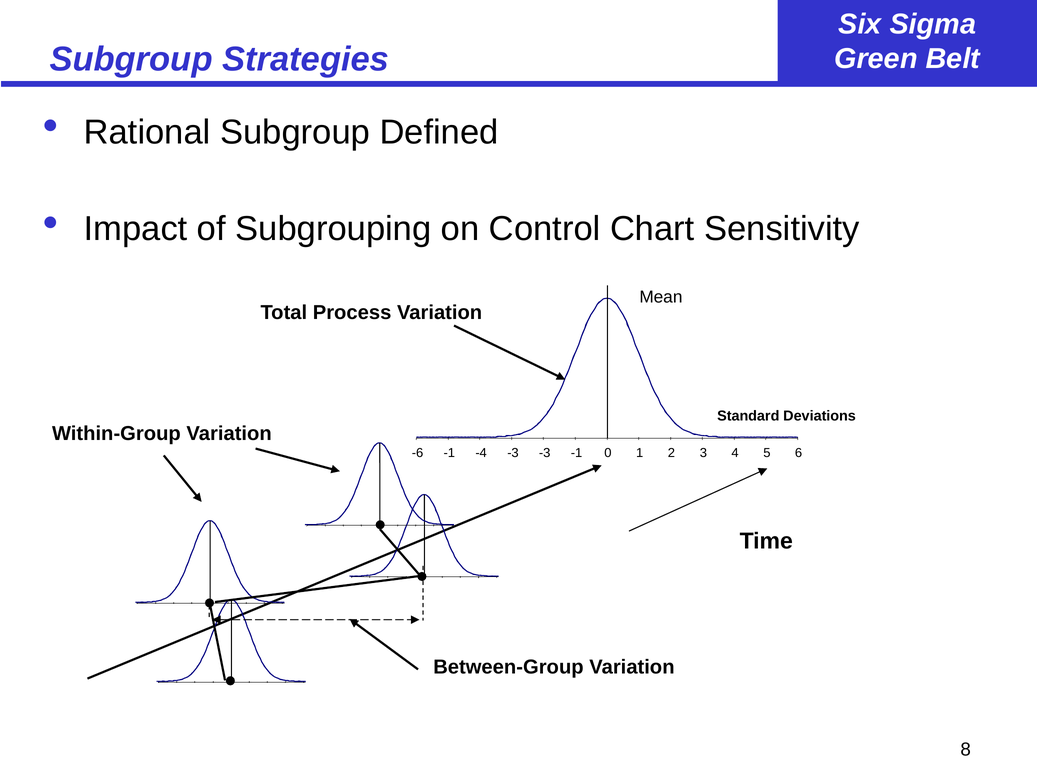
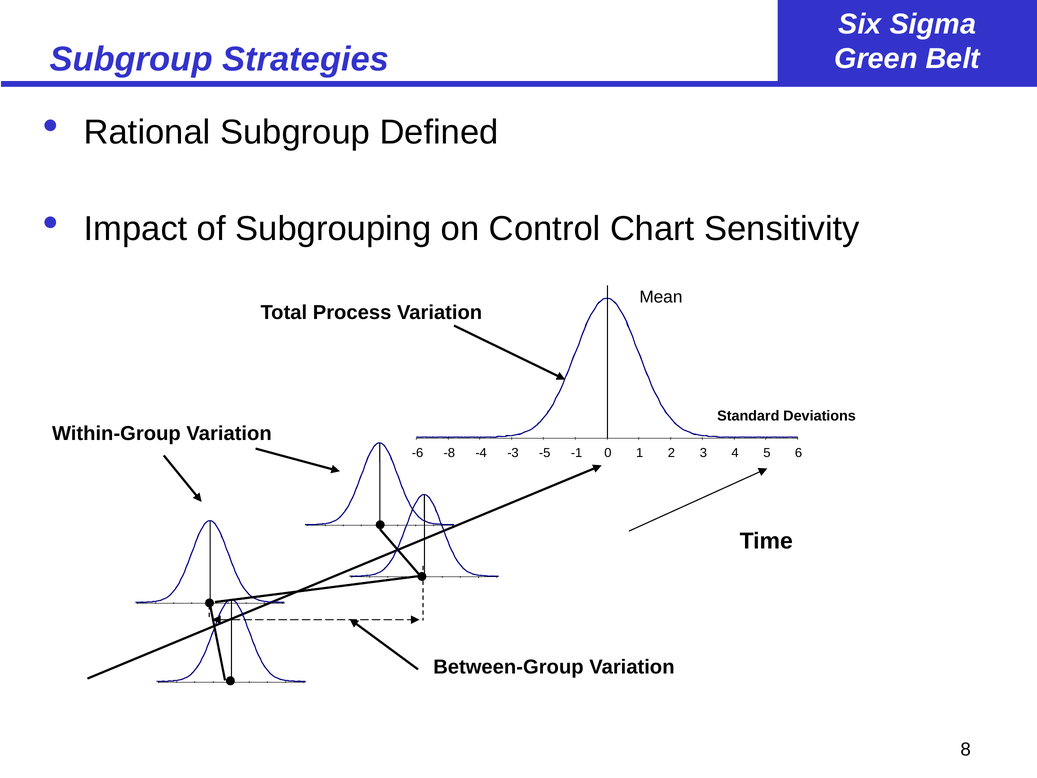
-6 -1: -1 -> -8 (449, 453)
-3 -3: -3 -> -5 (545, 453)
